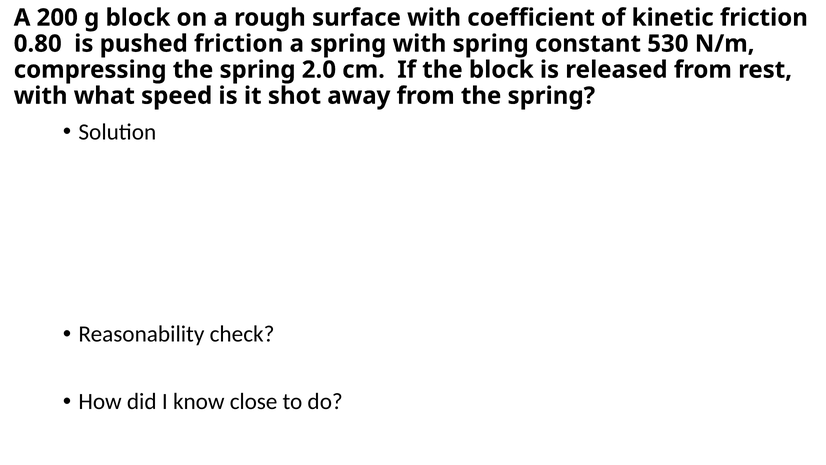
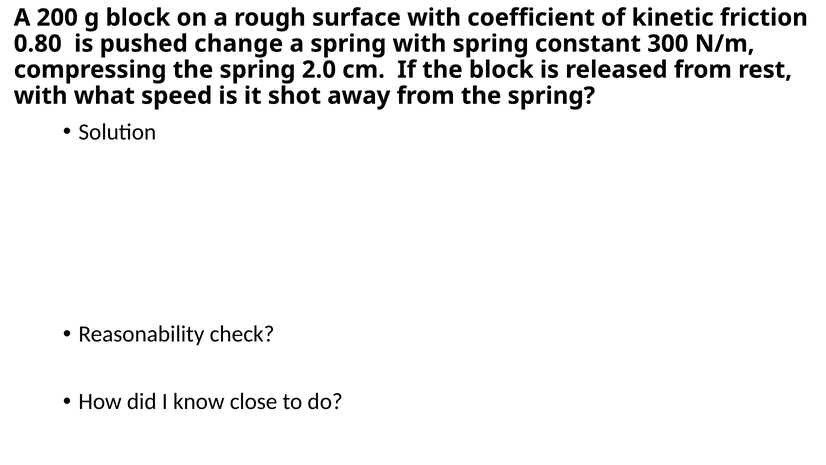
pushed friction: friction -> change (239, 44)
530: 530 -> 300 (668, 44)
